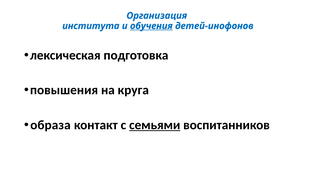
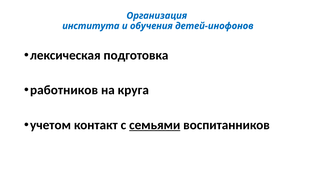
обучения underline: present -> none (151, 26)
повышения: повышения -> работников (64, 91)
образа: образа -> учетом (50, 126)
